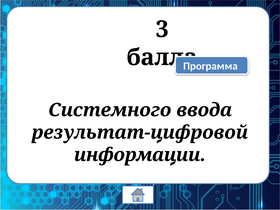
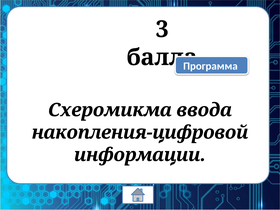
Системного: Системного -> Схеромикма (110, 110)
результат-цифровой: результат-цифровой -> накопления-цифровой (140, 132)
